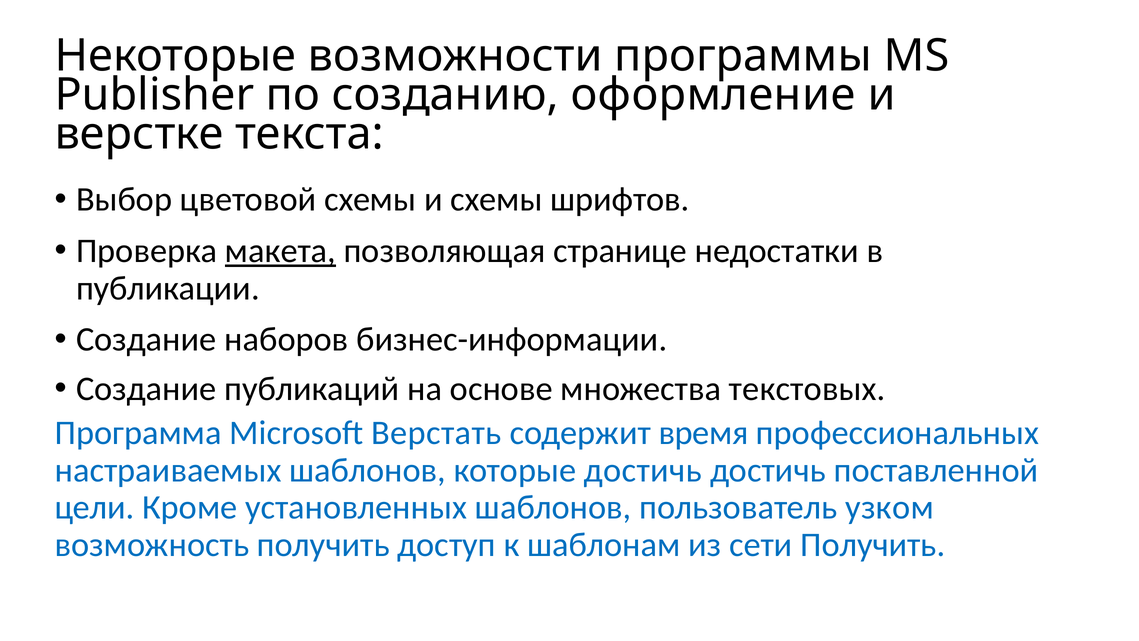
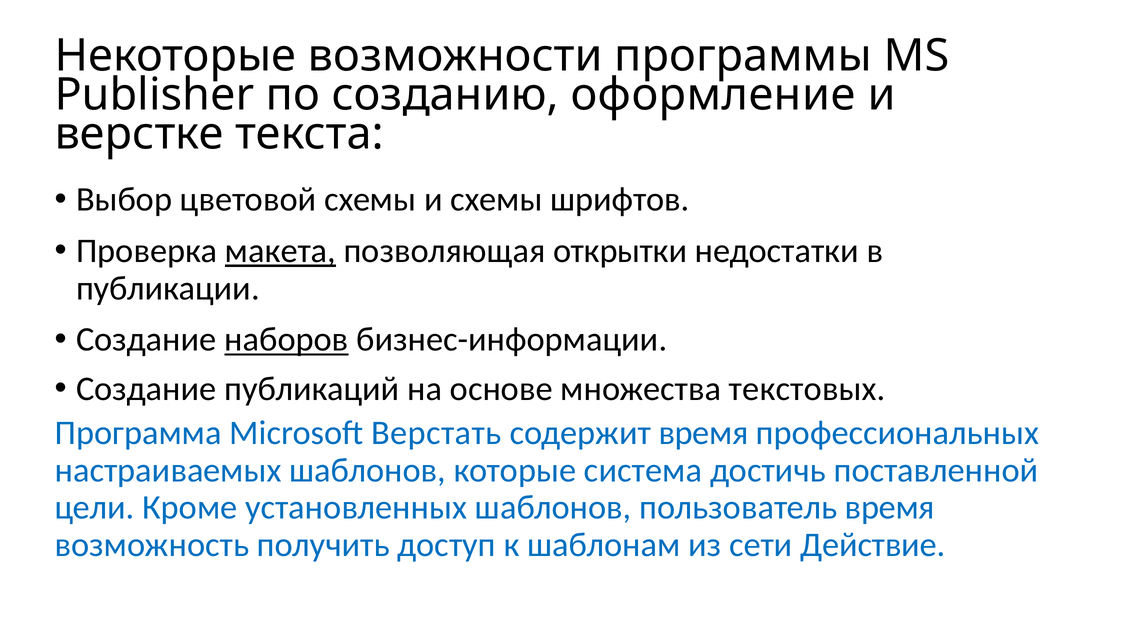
странице: странице -> открытки (620, 251)
наборов underline: none -> present (286, 339)
которые достичь: достичь -> система (643, 470)
пользователь узком: узком -> время (890, 507)
сети Получить: Получить -> Действие (873, 544)
